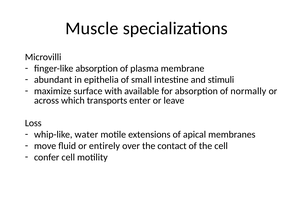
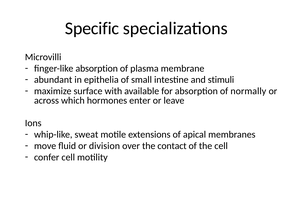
Muscle: Muscle -> Specific (92, 28)
transports: transports -> hormones (107, 100)
Loss: Loss -> Ions (33, 123)
water: water -> sweat (86, 134)
entirely: entirely -> division (104, 146)
